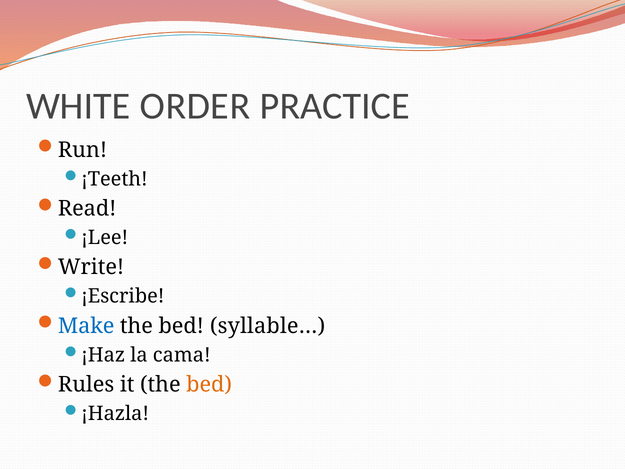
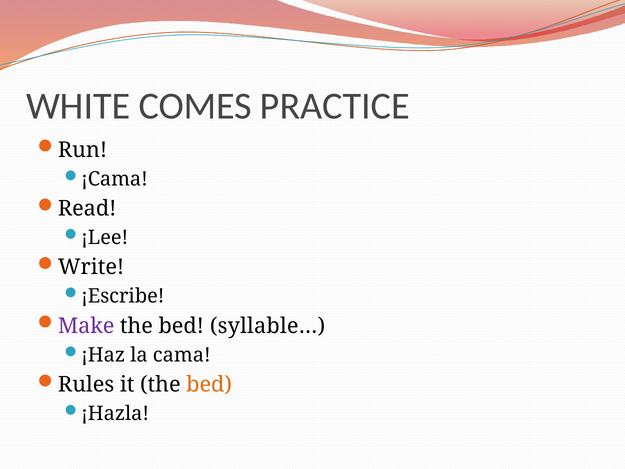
ORDER: ORDER -> COMES (195, 106)
¡Teeth: ¡Teeth -> ¡Cama (115, 179)
Make colour: blue -> purple (86, 326)
